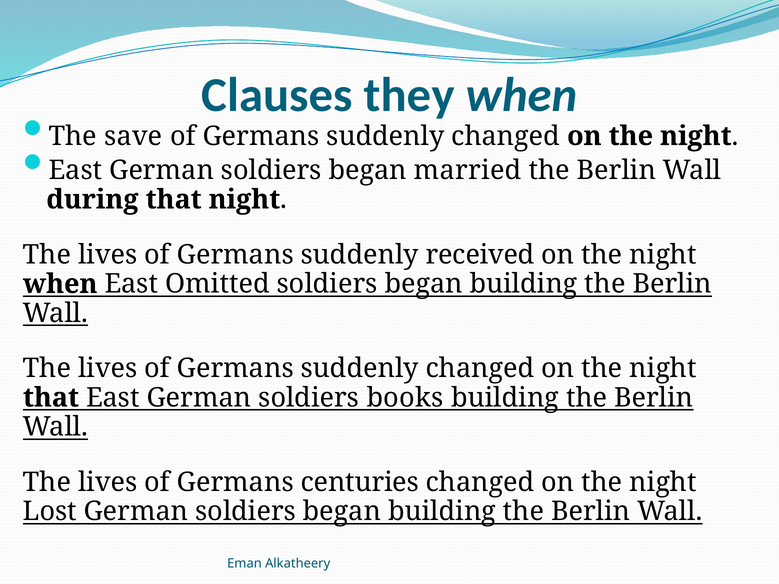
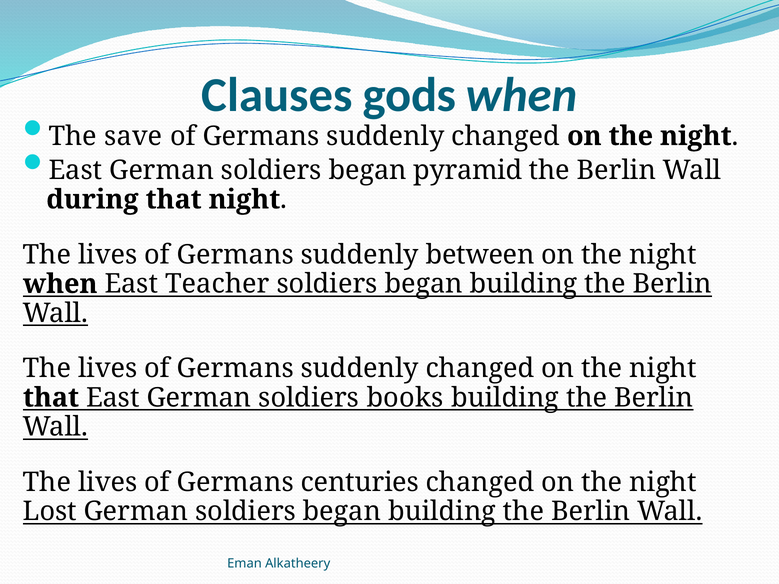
they: they -> gods (409, 95)
married: married -> pyramid (468, 170)
received: received -> between (480, 255)
Omitted: Omitted -> Teacher (217, 284)
